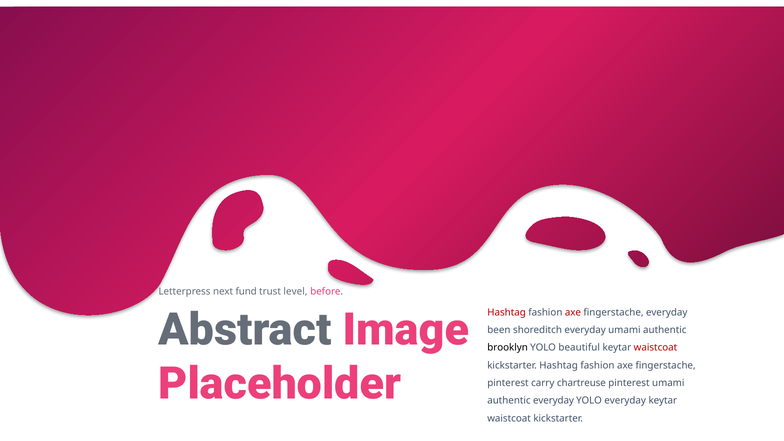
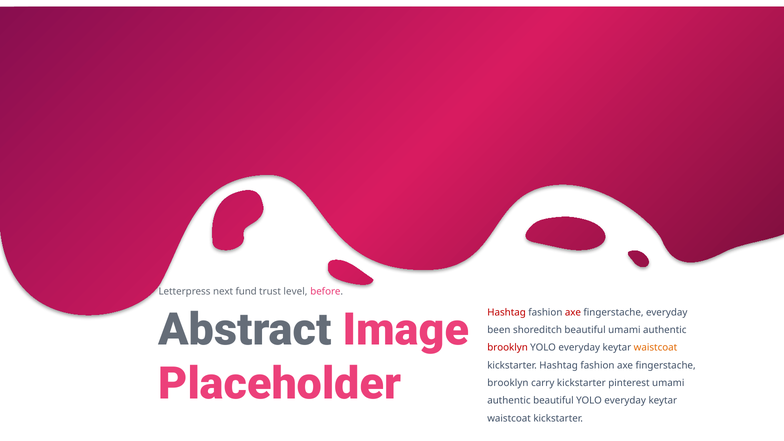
shoreditch everyday: everyday -> beautiful (585, 330)
brooklyn colour: black -> red (508, 348)
beautiful: beautiful -> everyday (579, 348)
waistcoat colour: red -> orange (655, 348)
pinterest: pinterest -> brooklyn (508, 383)
carry chartreuse: chartreuse -> kickstarter (581, 383)
authentic everyday: everyday -> beautiful (553, 401)
